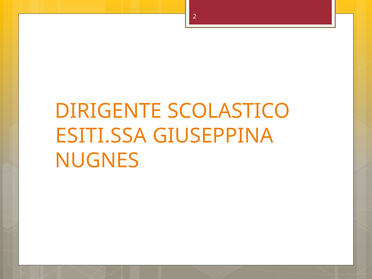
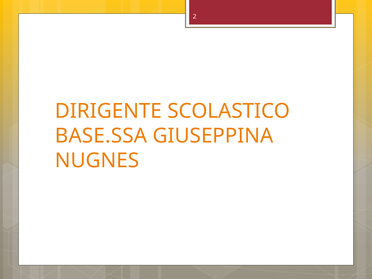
ESITI.SSA: ESITI.SSA -> BASE.SSA (101, 136)
